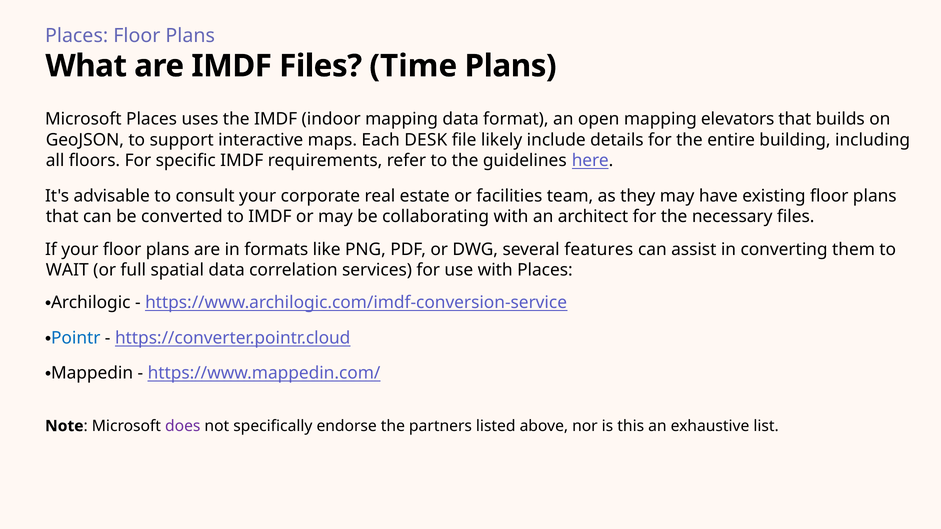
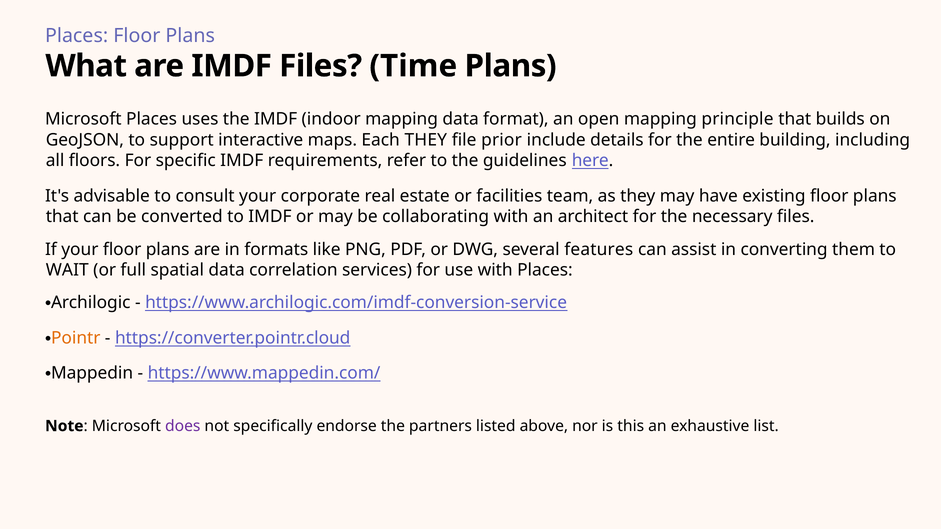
elevators: elevators -> principle (737, 119)
Each DESK: DESK -> THEY (426, 140)
likely: likely -> prior (501, 140)
Pointr colour: blue -> orange (76, 338)
